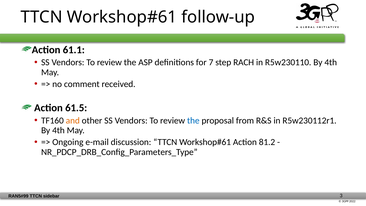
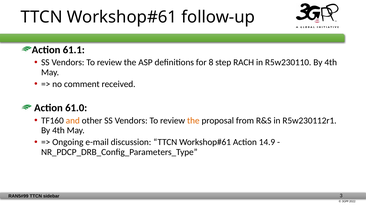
7: 7 -> 8 (211, 62)
61.5: 61.5 -> 61.0 (76, 108)
the colour: blue -> orange (193, 120)
81.2: 81.2 -> 14.9 (267, 142)
